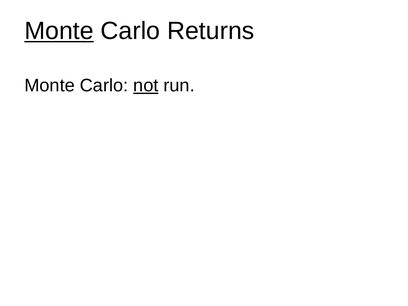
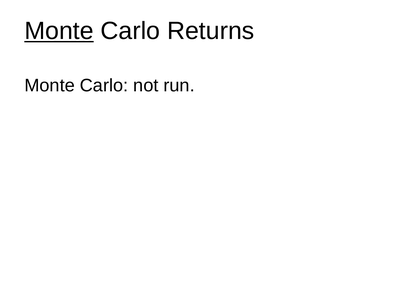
not underline: present -> none (146, 86)
